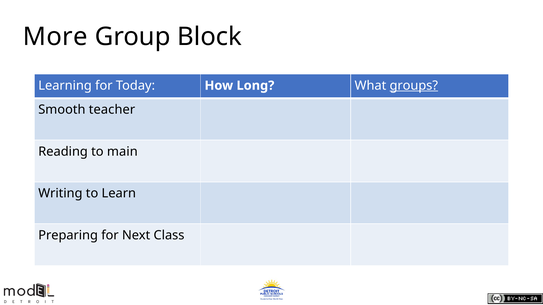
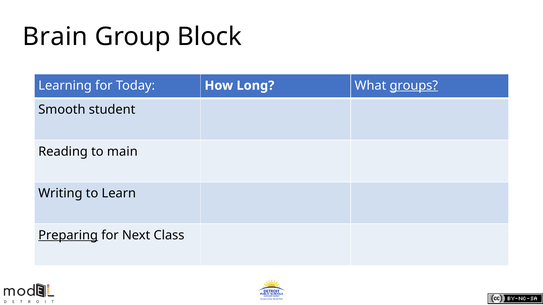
More: More -> Brain (55, 37)
teacher: teacher -> student (112, 110)
Preparing underline: none -> present (68, 236)
